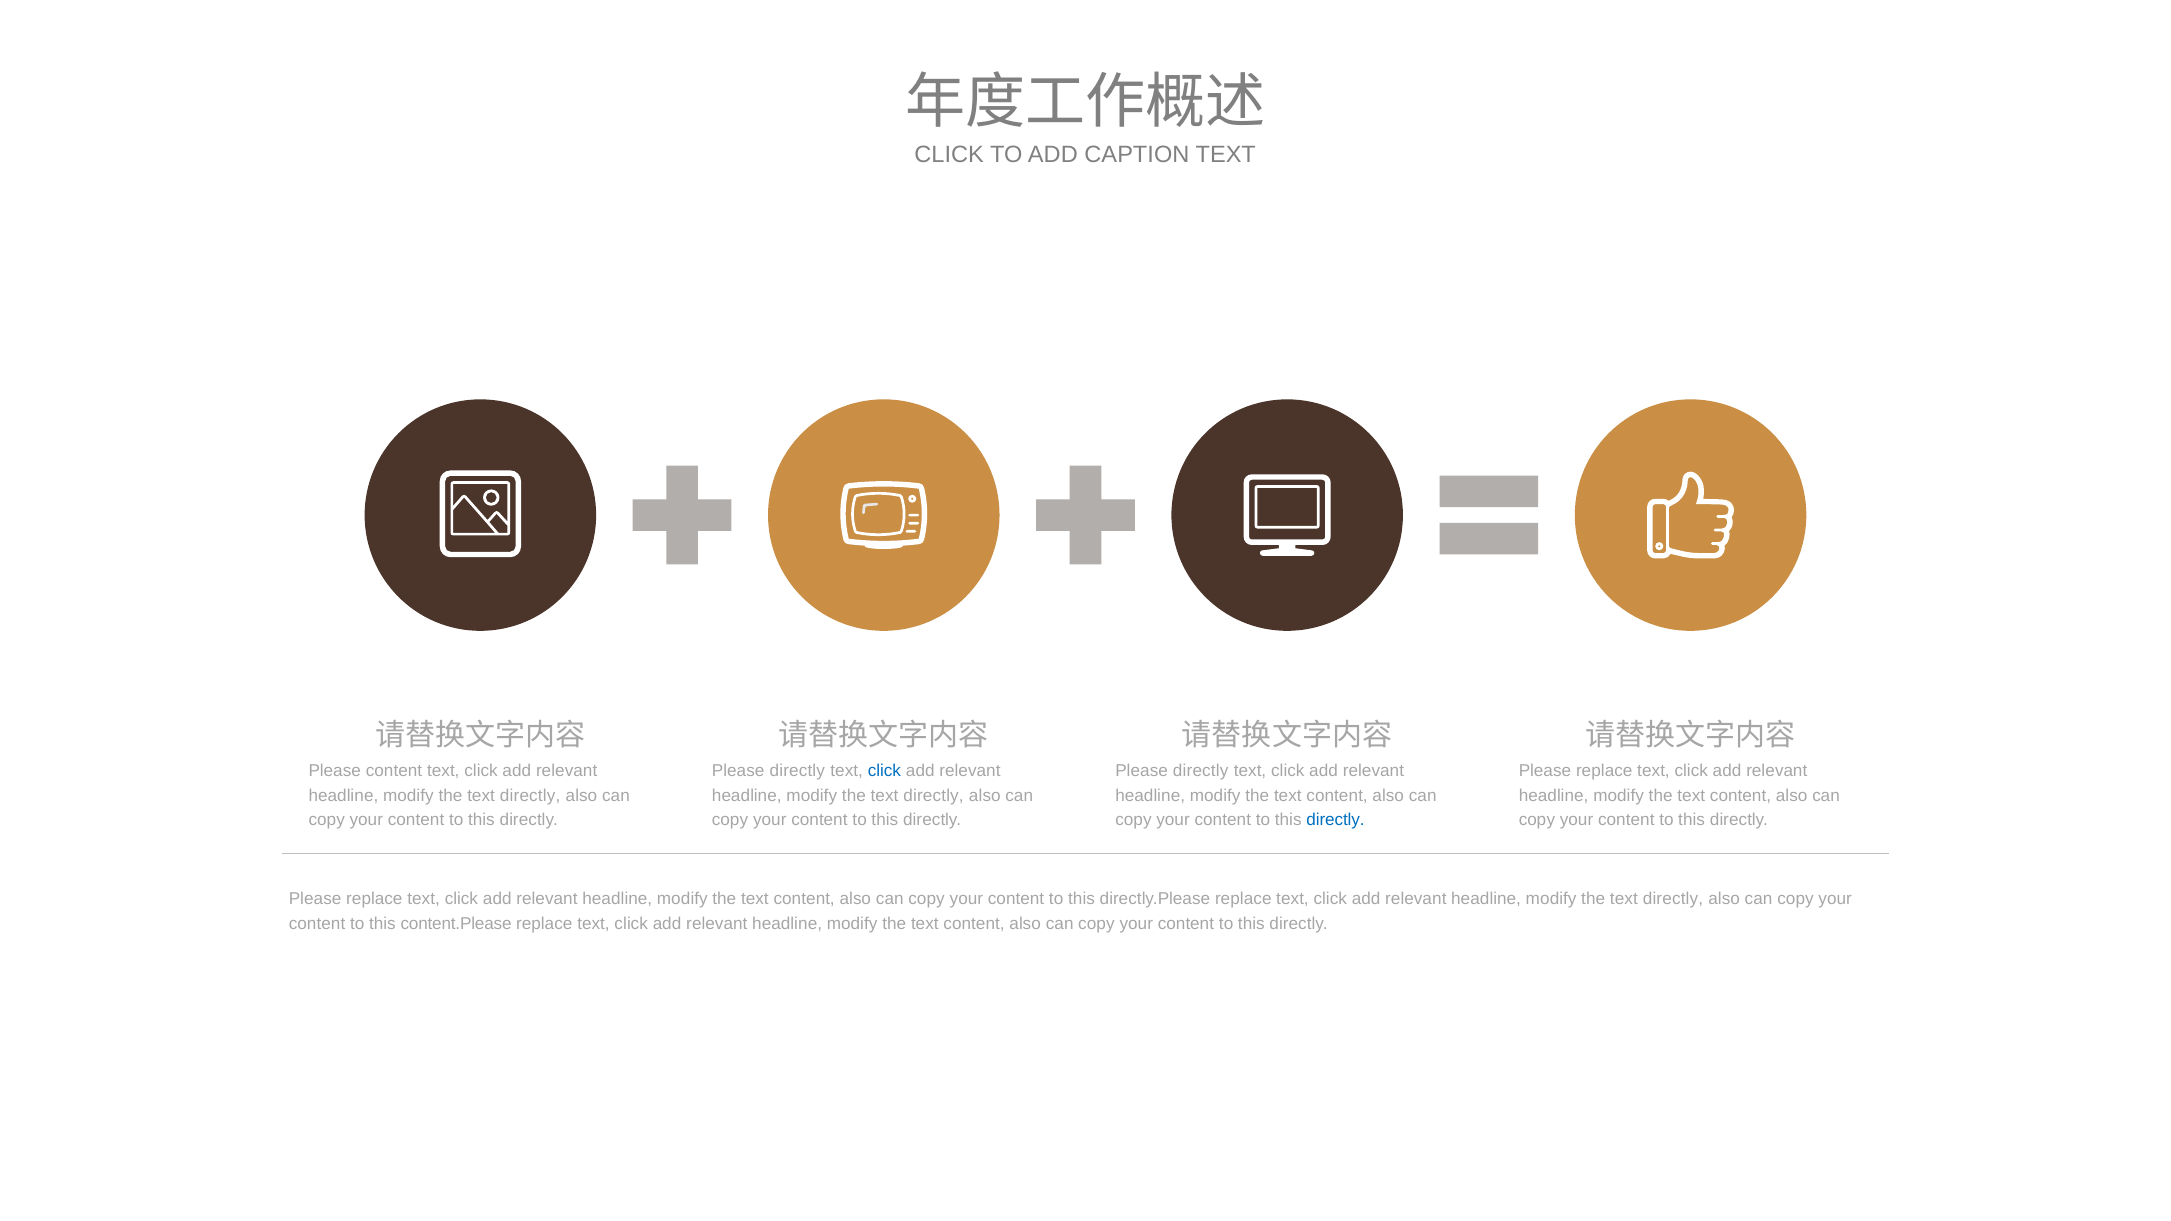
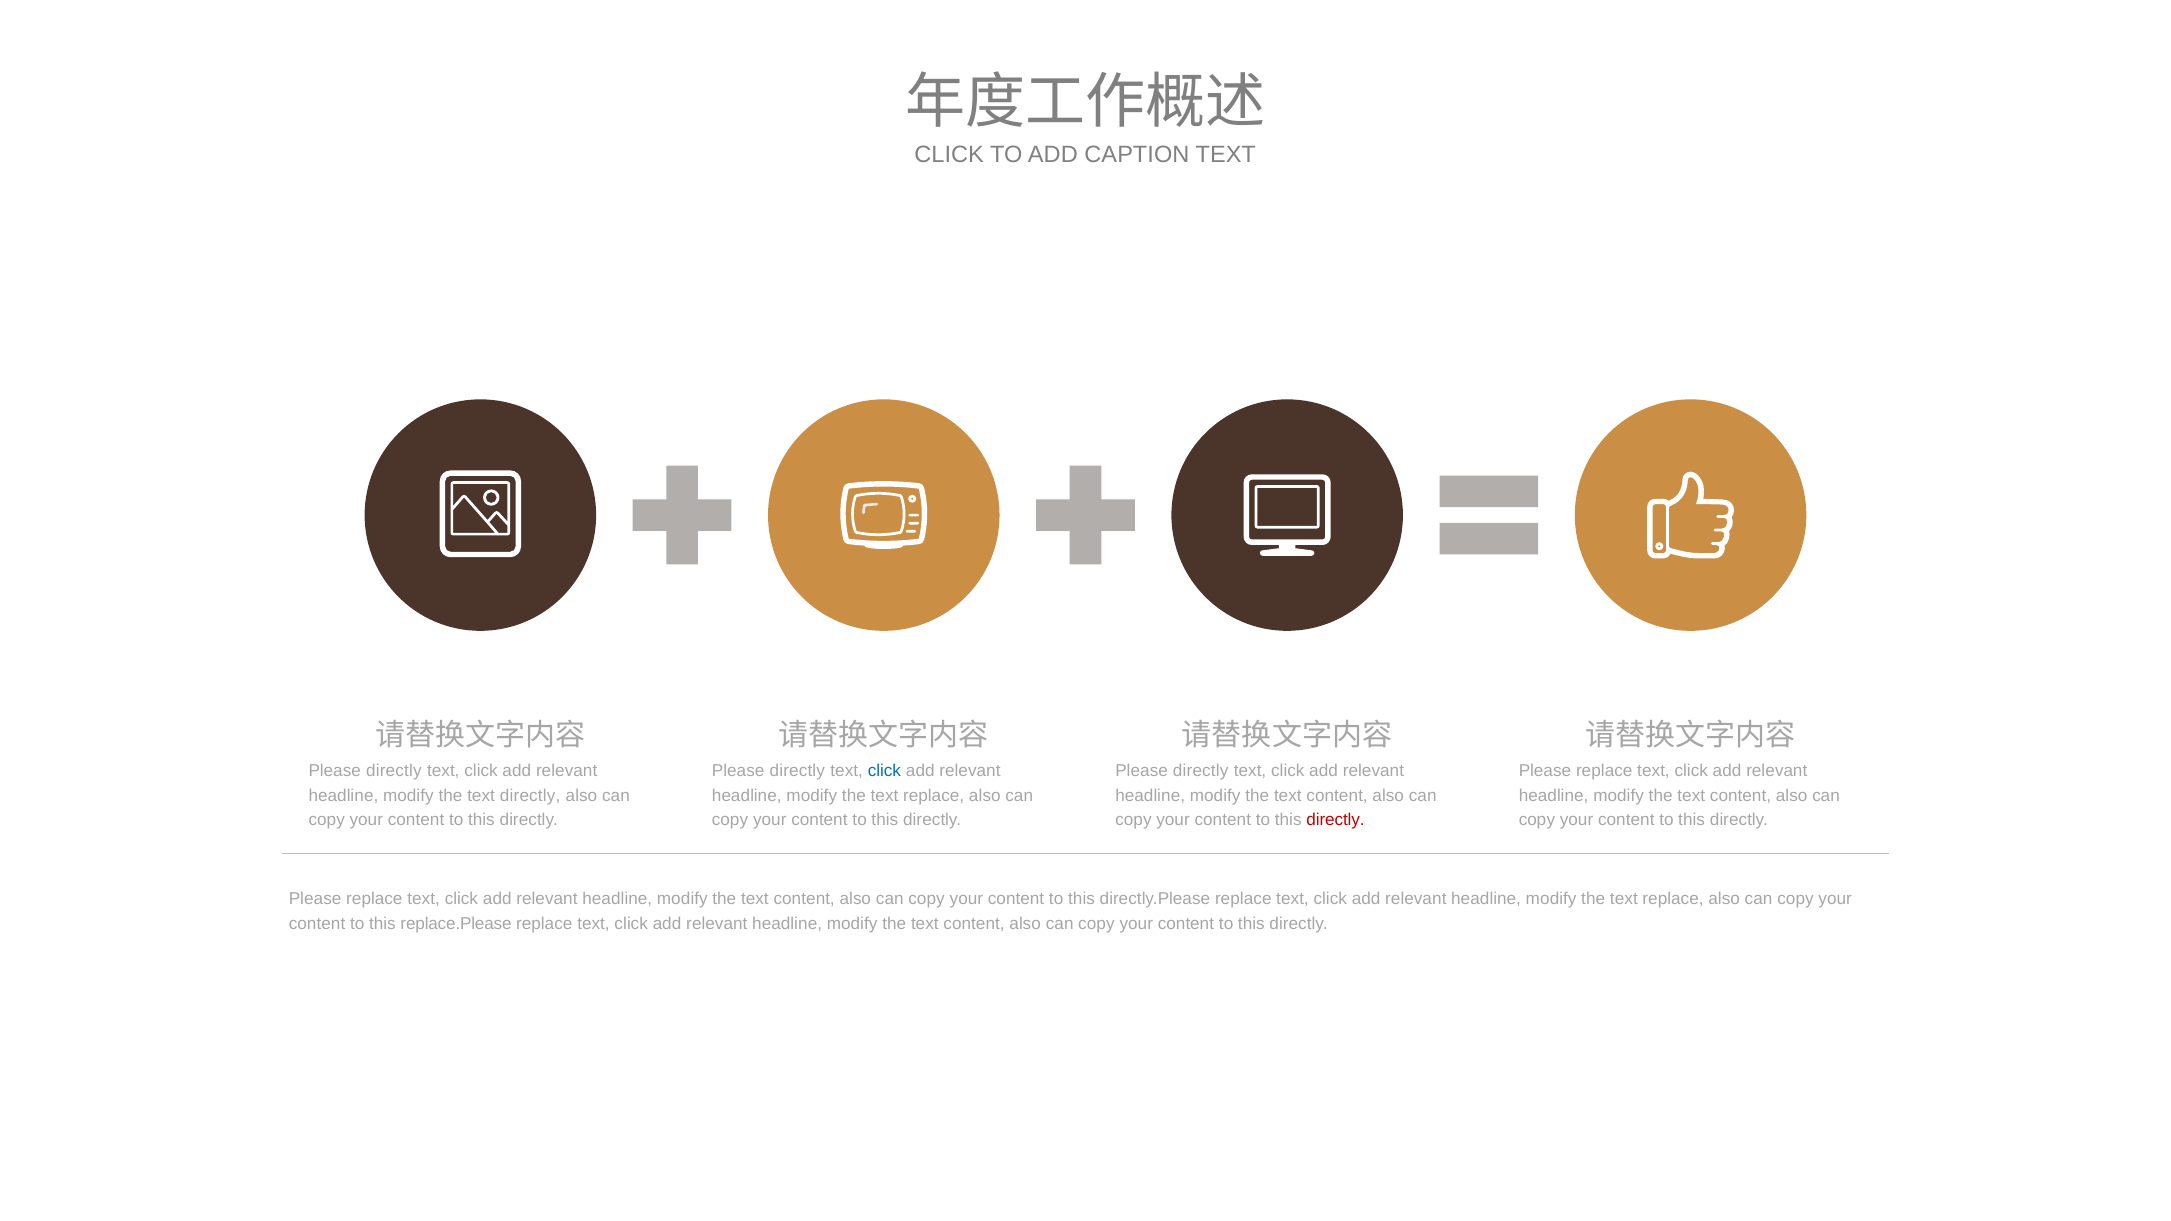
content: content -> directly (394, 771)
directly: directly -> replace (934, 795)
directly colour: blue -> red (1336, 820)
directly: directly -> replace (1673, 899)
content.Please: content.Please -> replace.Please (456, 924)
